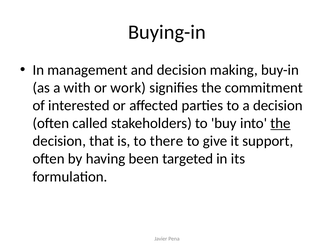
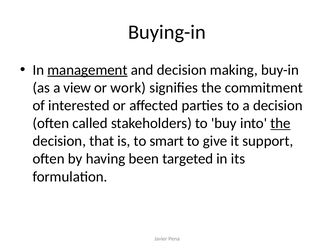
management underline: none -> present (87, 70)
with: with -> view (77, 88)
there: there -> smart (167, 141)
